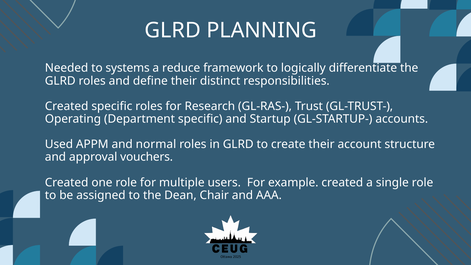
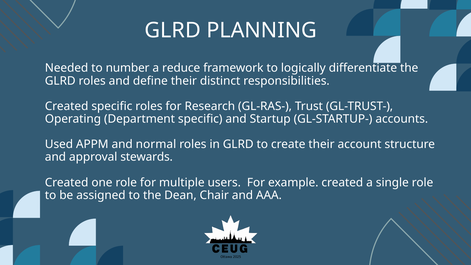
systems: systems -> number (128, 68)
vouchers: vouchers -> stewards (147, 157)
